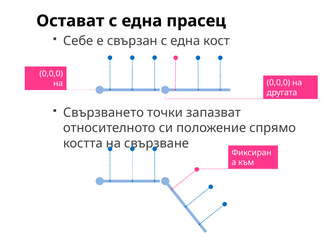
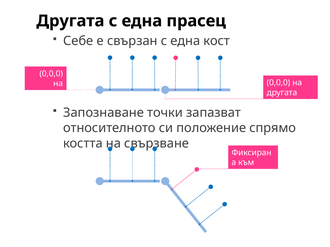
Остават: Остават -> Другата (70, 21)
Свързването: Свързването -> Запознаване (104, 113)
